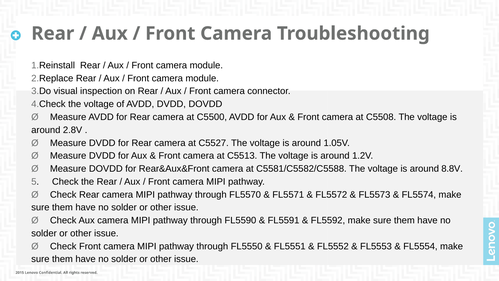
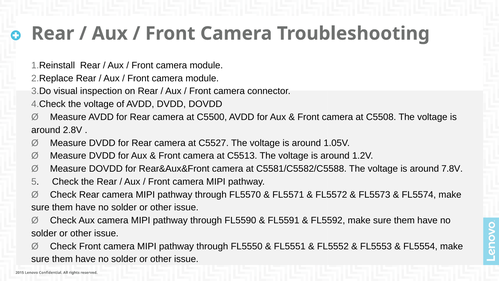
8.8V: 8.8V -> 7.8V (452, 169)
